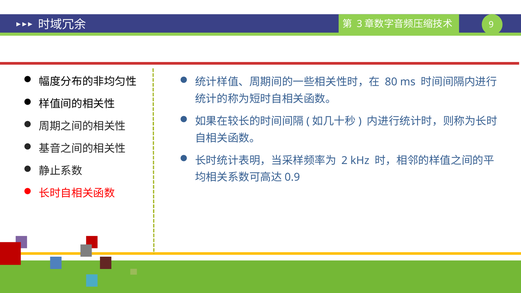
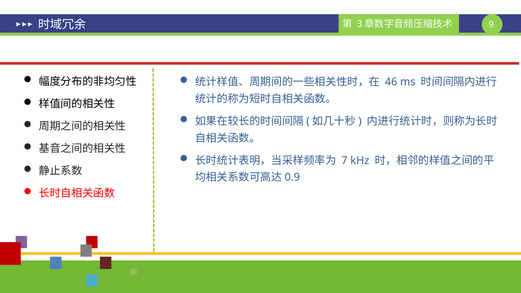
80: 80 -> 46 (391, 82)
2: 2 -> 7 (345, 160)
